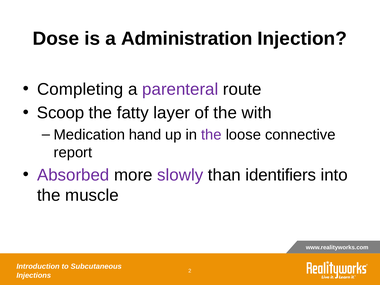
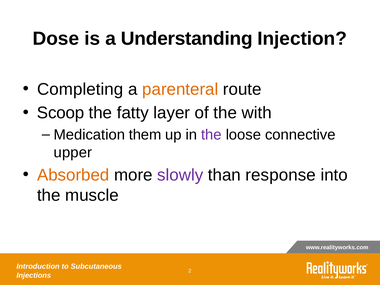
Administration: Administration -> Understanding (187, 39)
parenteral colour: purple -> orange (180, 89)
hand: hand -> them (145, 135)
report: report -> upper (73, 152)
Absorbed colour: purple -> orange (73, 175)
identifiers: identifiers -> response (281, 175)
